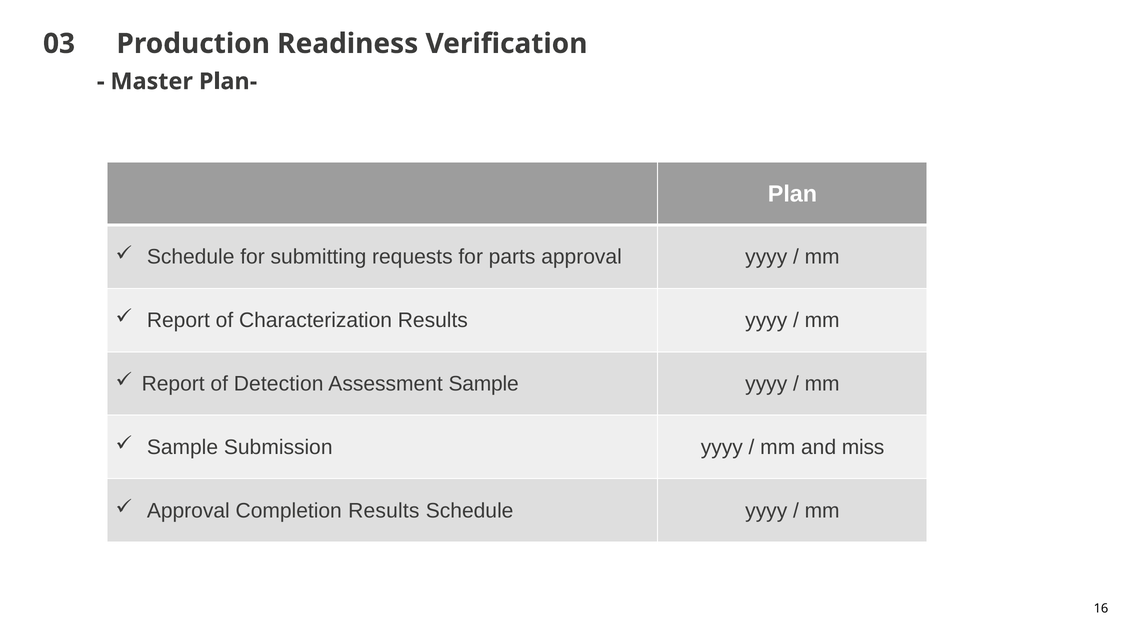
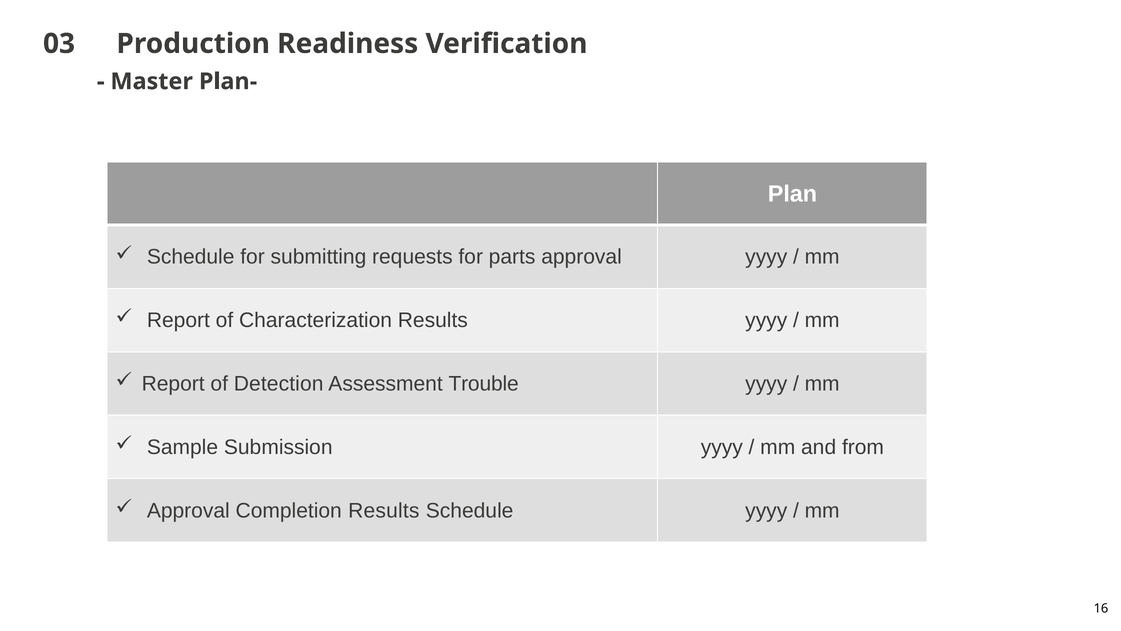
Assessment Sample: Sample -> Trouble (484, 384)
miss: miss -> from (863, 447)
